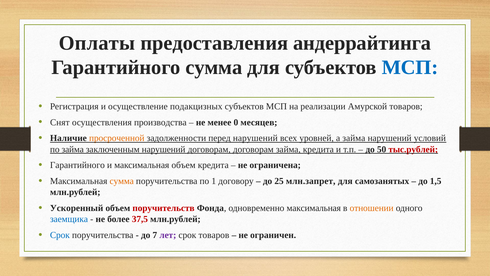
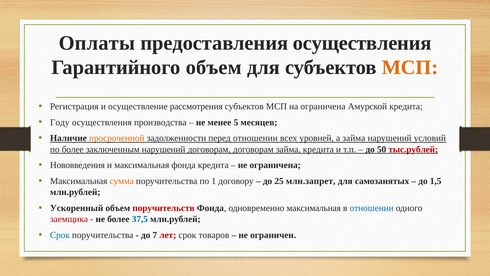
предоставления андеррайтинга: андеррайтинга -> осуществления (362, 43)
Гарантийного сумма: сумма -> объем (214, 67)
МСП colour: blue -> orange (410, 67)
подакцизных: подакцизных -> рассмотрения (196, 106)
на реализации: реализации -> ограничена (323, 106)
Амурской товаров: товаров -> кредита (406, 106)
Снят: Снят -> Году (60, 122)
0: 0 -> 5 (236, 122)
перед нарушений: нарушений -> отношении (255, 138)
по займа: займа -> более (73, 149)
Гарантийного: Гарантийного -> Нововведения (77, 165)
максимальная объем: объем -> фонда (184, 165)
отношении colour: orange -> blue (372, 208)
заемщика colour: blue -> red (69, 219)
37,5 colour: red -> blue (140, 219)
лет colour: purple -> red (168, 235)
